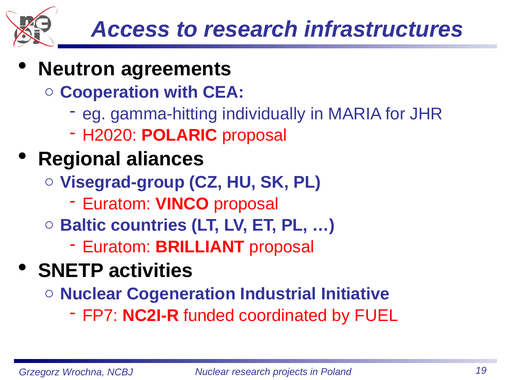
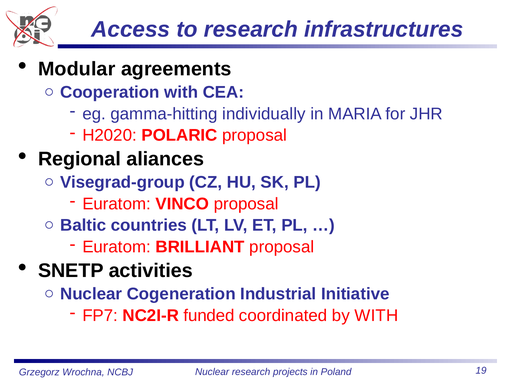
Neutron: Neutron -> Modular (77, 69)
by FUEL: FUEL -> WITH (376, 316)
